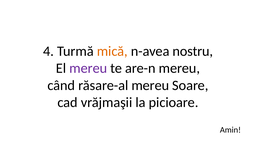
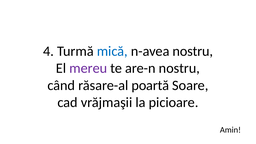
mică colour: orange -> blue (112, 51)
are-n mereu: mereu -> nostru (179, 68)
răsare-al mereu: mereu -> poartă (150, 85)
